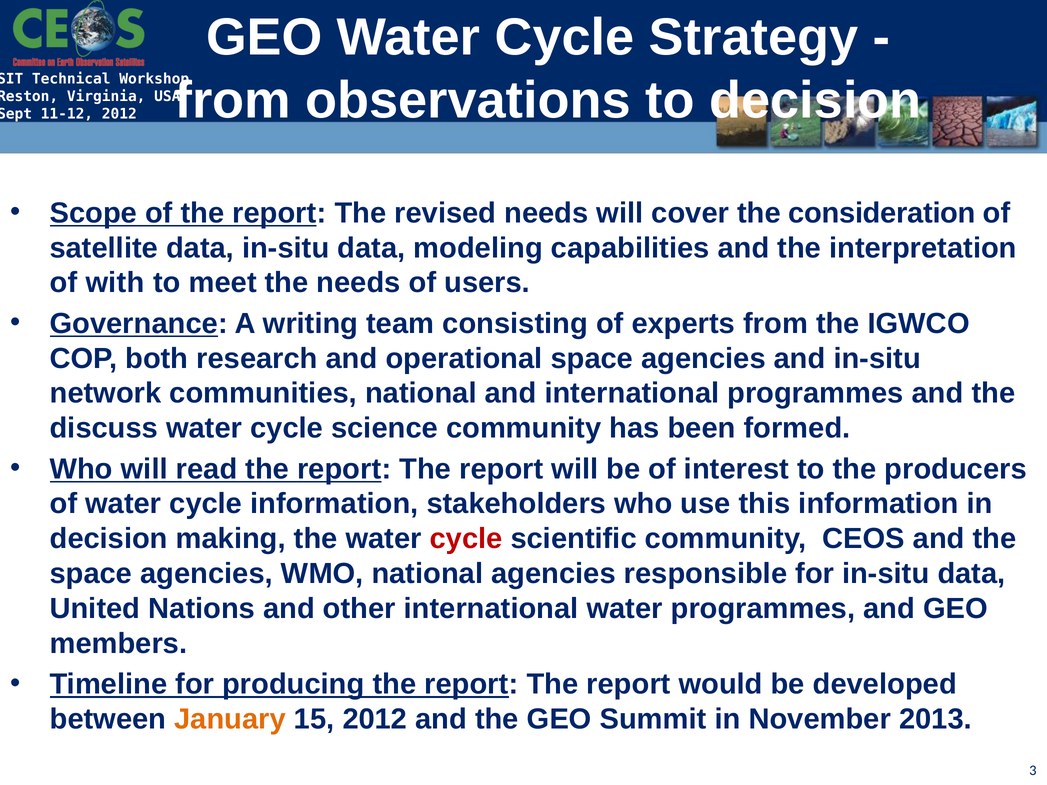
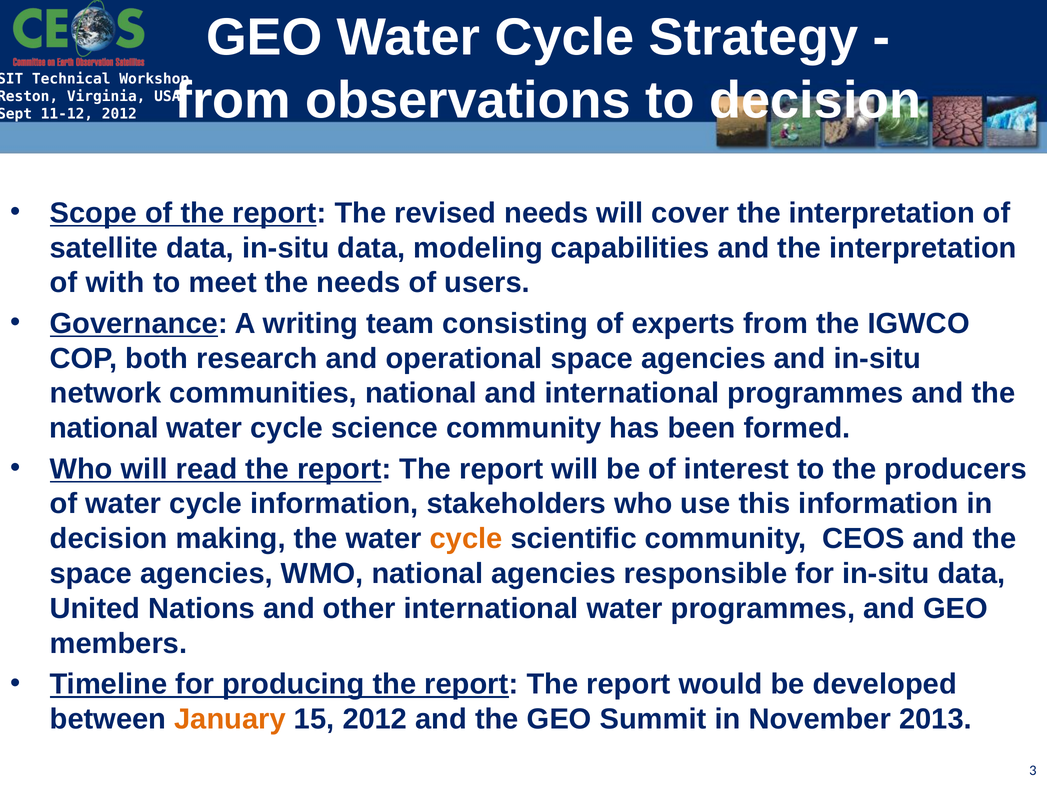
cover the consideration: consideration -> interpretation (882, 213)
discuss: discuss -> national (104, 428)
cycle colour: red -> orange (466, 539)
